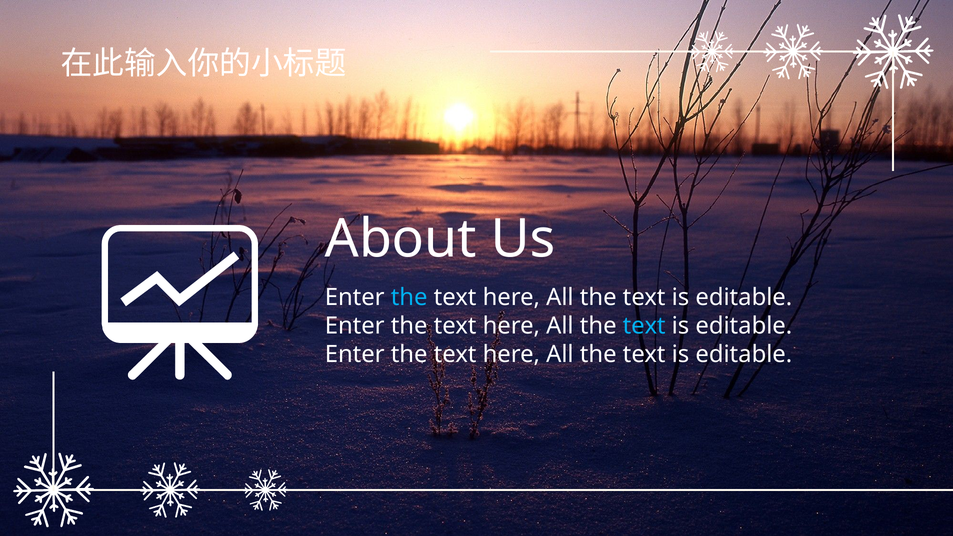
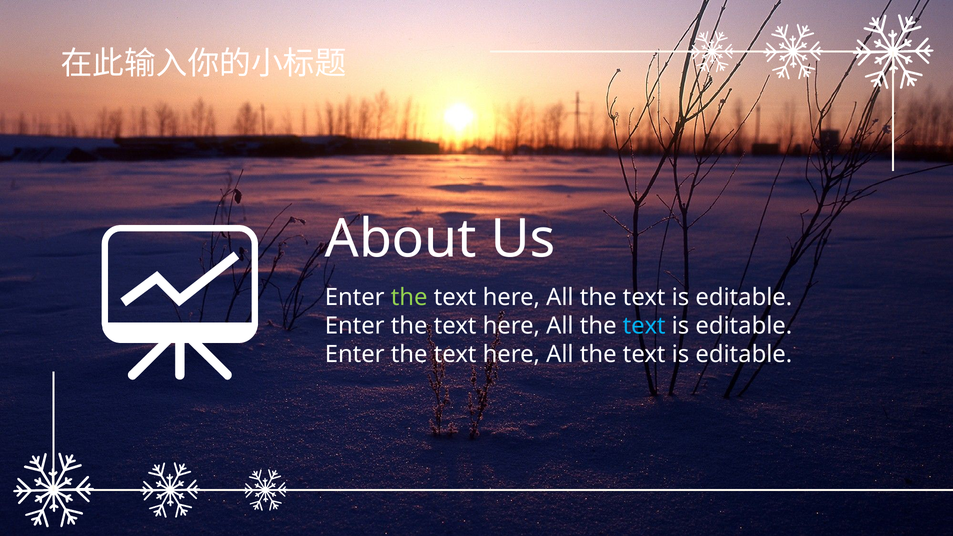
the colour: light blue -> light green (409, 297)
